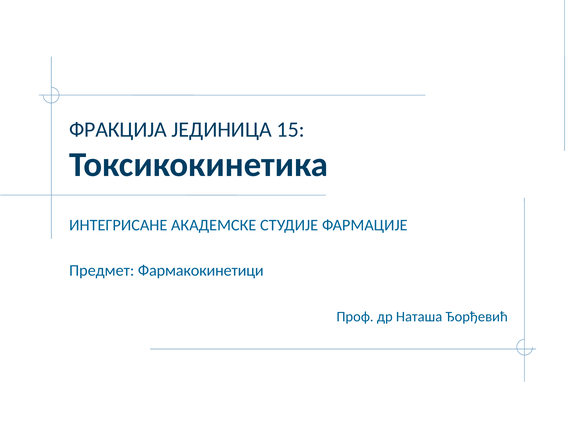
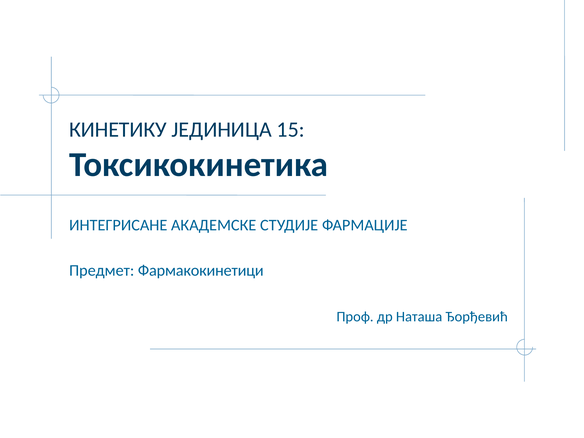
ФРАКЦИЈА: ФРАКЦИЈА -> КИНЕТИКУ (118, 130)
